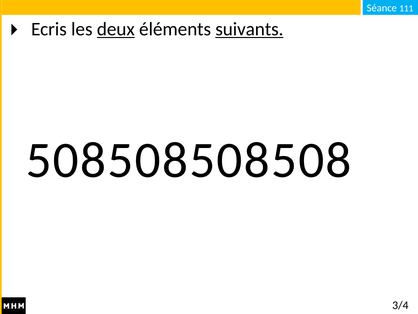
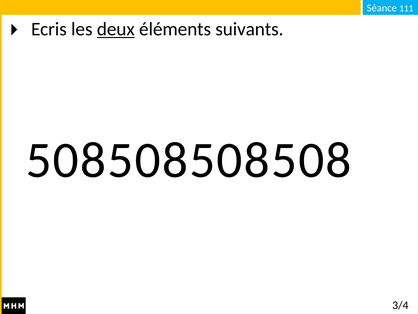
suivants underline: present -> none (249, 29)
